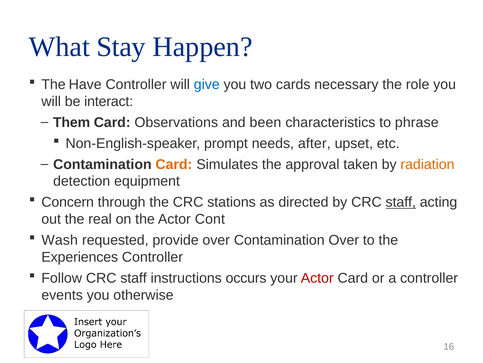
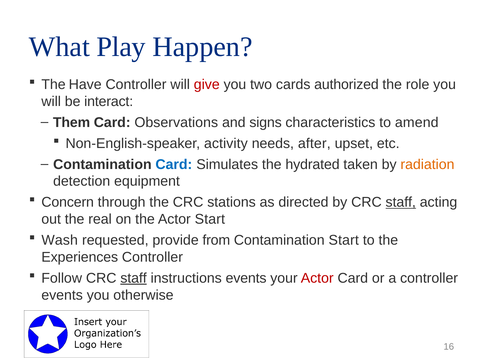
Stay: Stay -> Play (121, 47)
give colour: blue -> red (207, 84)
necessary: necessary -> authorized (346, 84)
been: been -> signs (266, 122)
phrase: phrase -> amend (417, 122)
prompt: prompt -> activity (226, 143)
Card colour: orange -> blue (174, 164)
approval: approval -> hydrated (313, 164)
Actor Cont: Cont -> Start (210, 219)
provide over: over -> from (216, 240)
Contamination Over: Over -> Start (344, 240)
staff underline: none -> present (134, 278)
instructions occurs: occurs -> events (246, 278)
